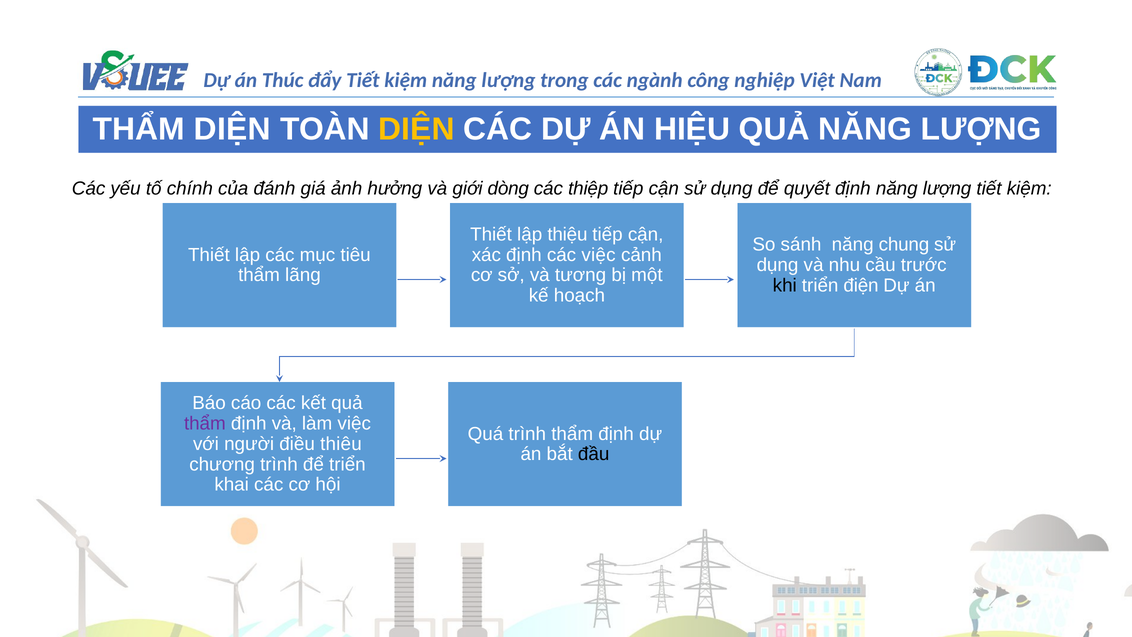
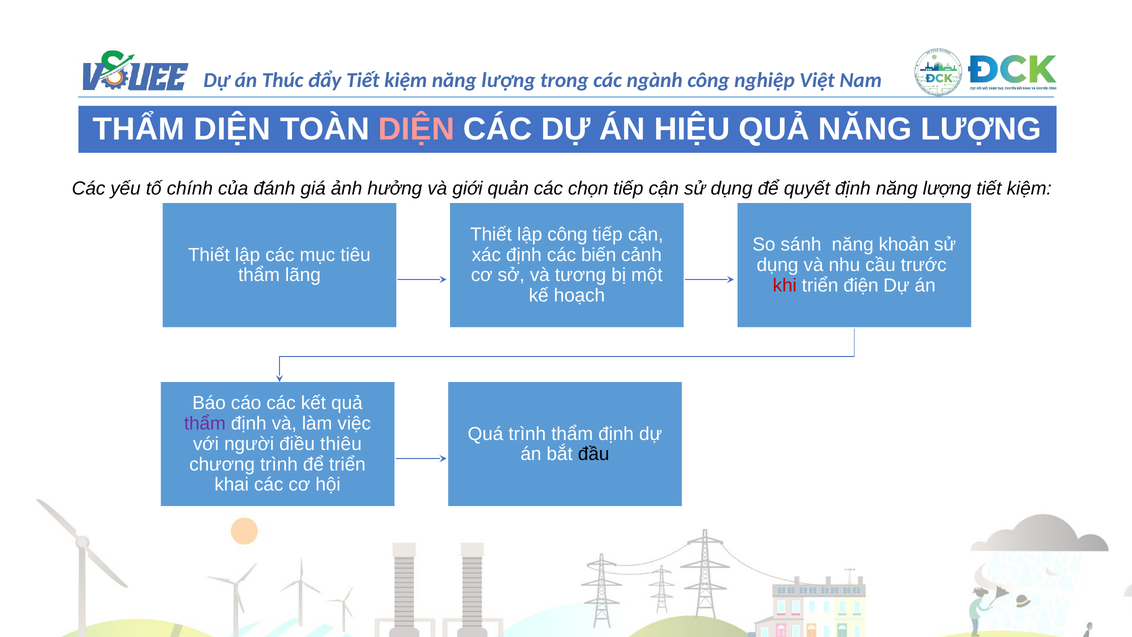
DIỆN colour: yellow -> pink (417, 129)
dòng: dòng -> quản (508, 188)
thiệp: thiệp -> chọn (588, 188)
lập thiệu: thiệu -> công (567, 234)
chung: chung -> khoản (904, 245)
các việc: việc -> biến (599, 255)
khi colour: black -> red (785, 285)
